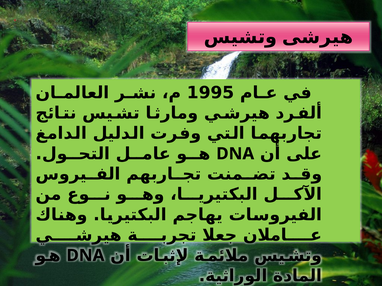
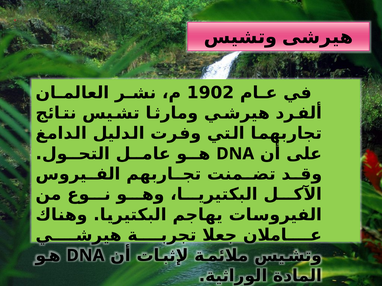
1995: 1995 -> 1902 (211, 93)
